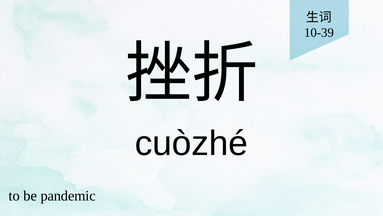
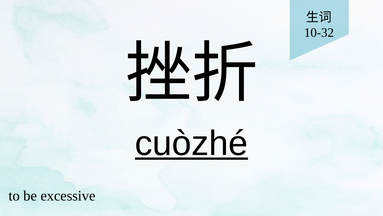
10-39: 10-39 -> 10-32 (319, 33)
cuòzhé underline: none -> present (191, 143)
pandemic: pandemic -> excessive (68, 195)
